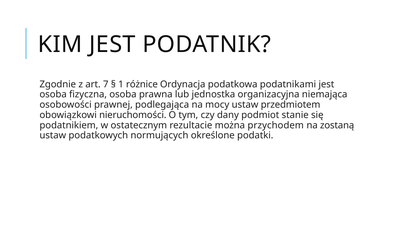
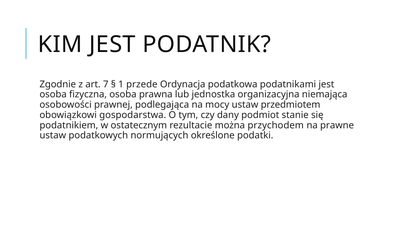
różnice: różnice -> przede (142, 84)
nieruchomości: nieruchomości -> gospodarstwa (133, 115)
zostaną: zostaną -> prawne (337, 126)
